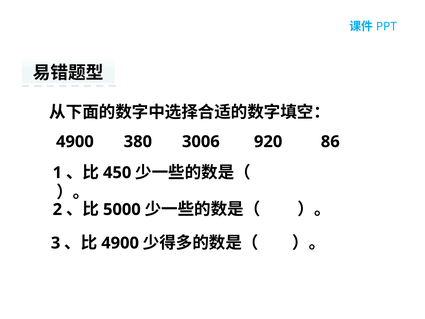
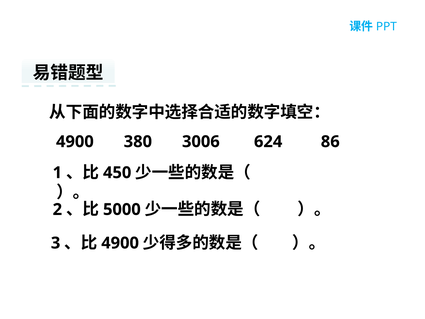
920: 920 -> 624 (268, 142)
